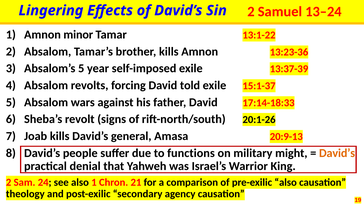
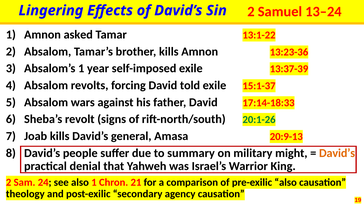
minor: minor -> asked (78, 35)
Absalom’s 5: 5 -> 1 (81, 68)
20:1-26 colour: black -> green (259, 120)
functions: functions -> summary (191, 153)
